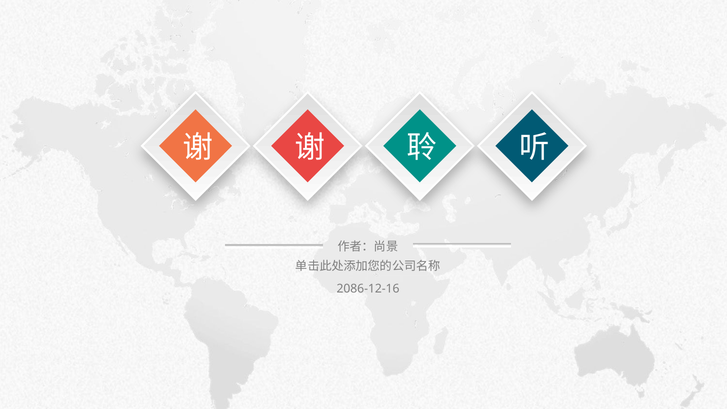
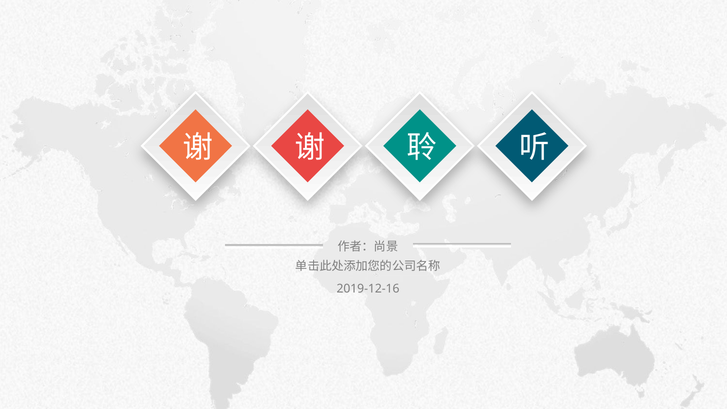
2086-12-16: 2086-12-16 -> 2019-12-16 (368, 289)
